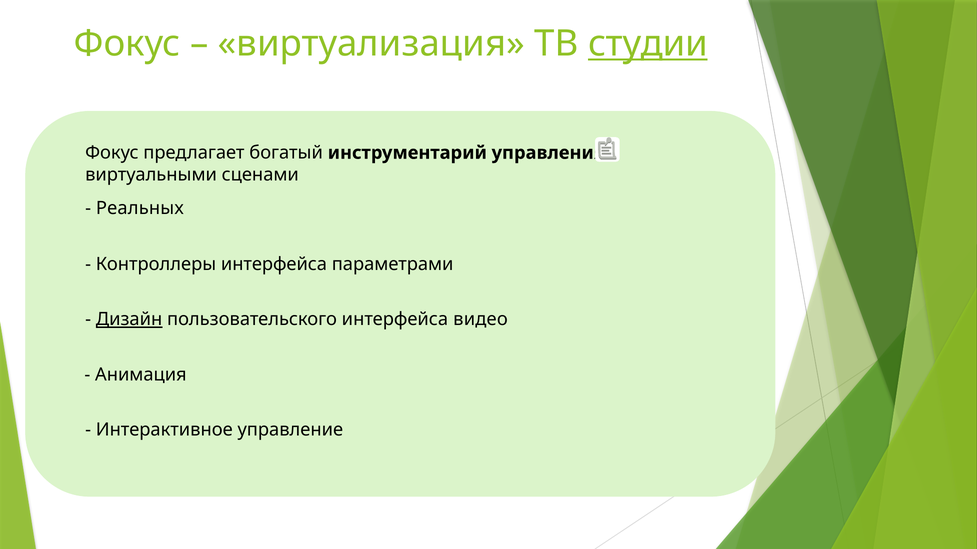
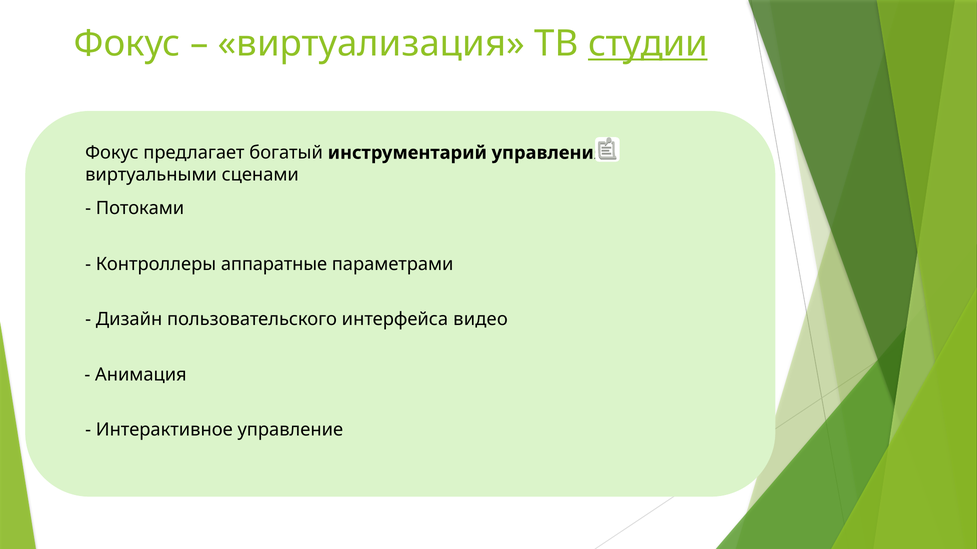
Реальных: Реальных -> Потоками (140, 209)
Контроллеры интерфейса: интерфейса -> аппаратные (274, 265)
Дизайн underline: present -> none (129, 320)
